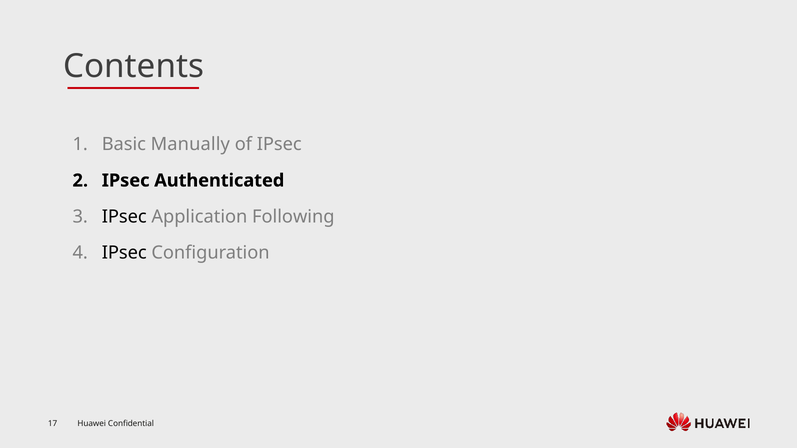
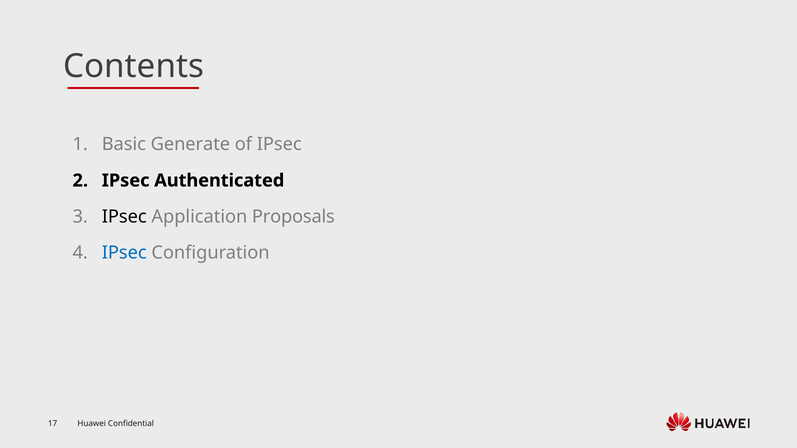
Manually: Manually -> Generate (190, 145)
Following: Following -> Proposals (293, 217)
IPsec colour: black -> blue (124, 253)
